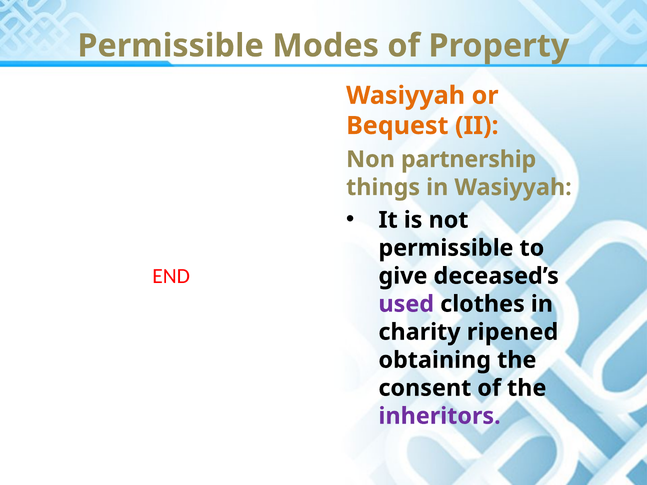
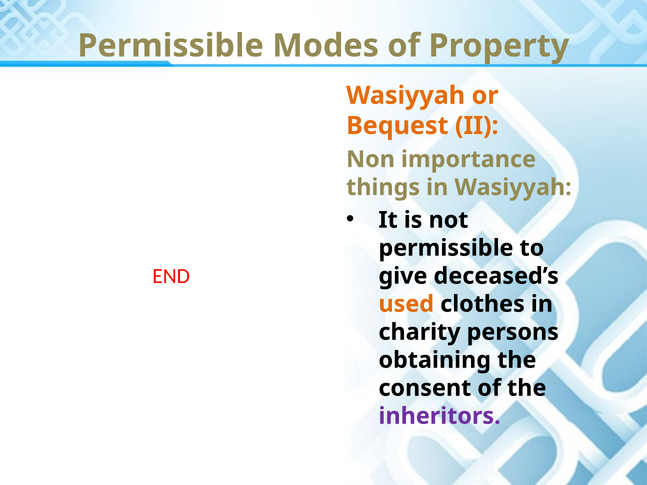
partnership: partnership -> importance (468, 159)
used colour: purple -> orange (406, 304)
ripened: ripened -> persons (513, 332)
